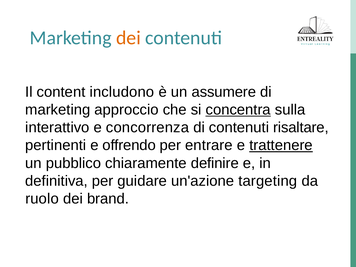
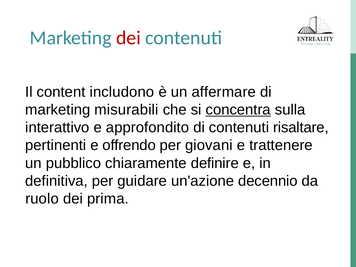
dei colour: orange -> red (128, 38)
assumere: assumere -> affermare (224, 92)
approccio: approccio -> misurabili (126, 110)
concorrenza: concorrenza -> approfondito (148, 128)
entrare: entrare -> giovani (209, 145)
trattenere underline: present -> none (281, 145)
targeting: targeting -> decennio (268, 181)
brand: brand -> prima (108, 199)
